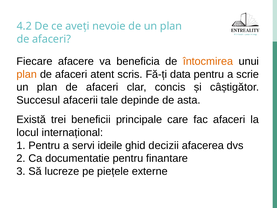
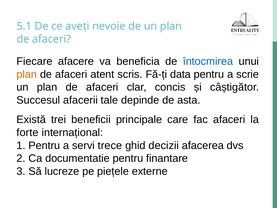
4.2: 4.2 -> 5.1 (24, 26)
întocmirea colour: orange -> blue (208, 61)
locul: locul -> forte (28, 132)
ideile: ideile -> trece (110, 145)
